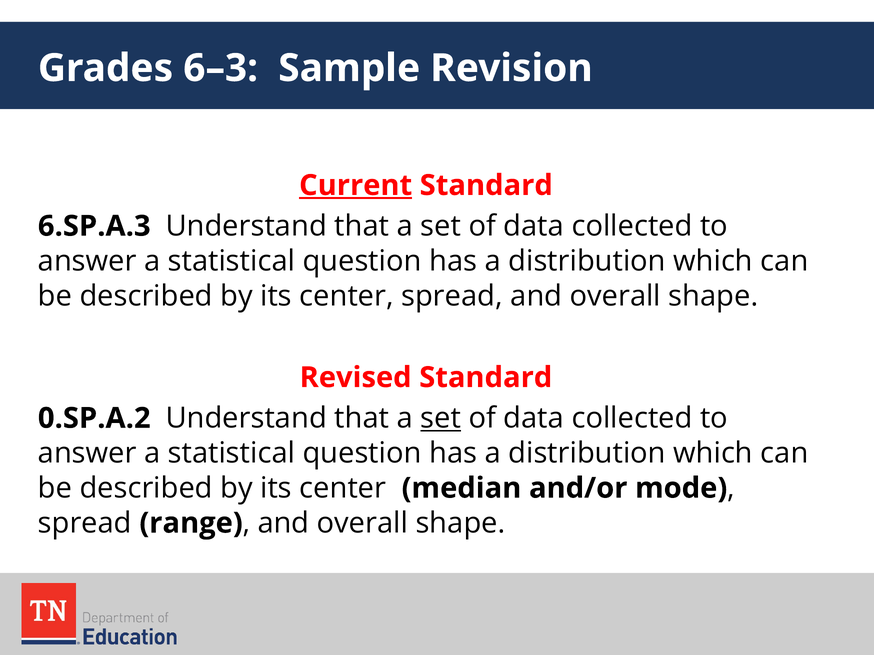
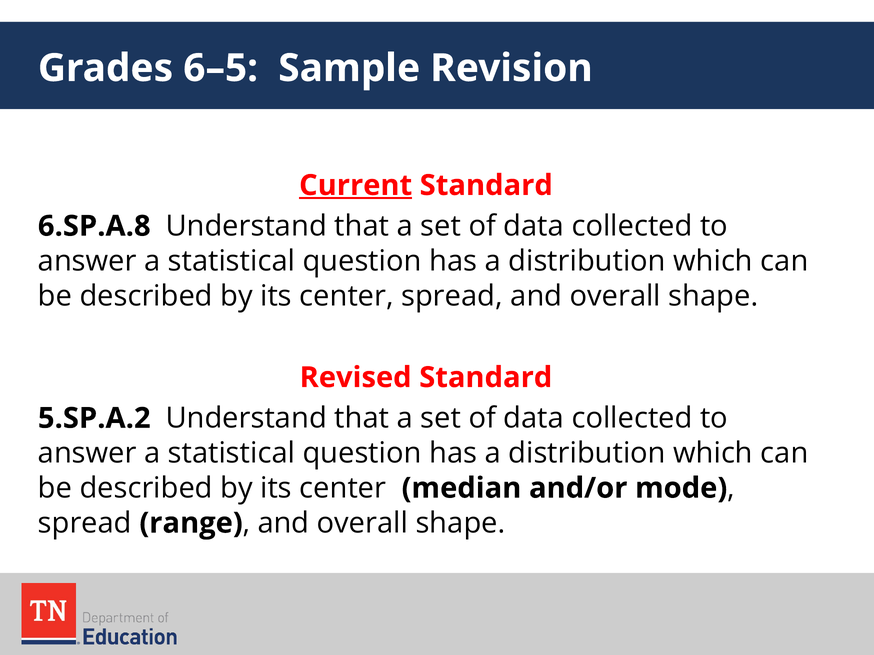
6–3: 6–3 -> 6–5 (221, 68)
6.SP.A.3: 6.SP.A.3 -> 6.SP.A.8 (94, 226)
0.SP.A.2: 0.SP.A.2 -> 5.SP.A.2 (94, 419)
set underline: present -> none (441, 419)
